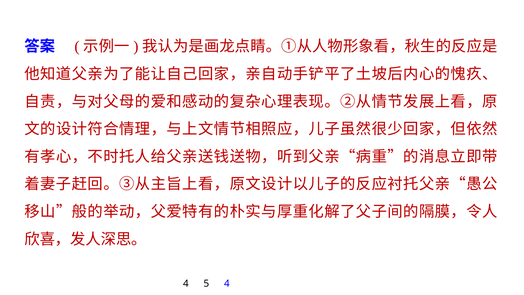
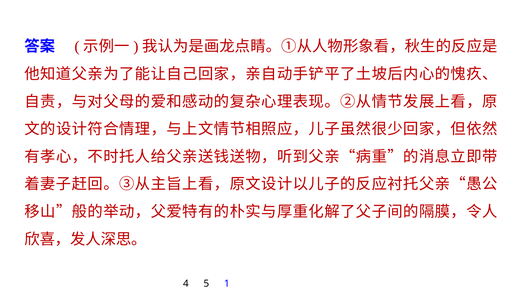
5 4: 4 -> 1 (227, 283)
